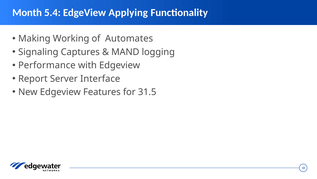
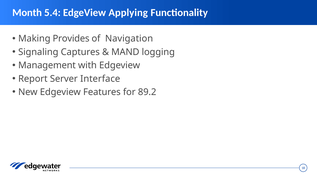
Working: Working -> Provides (71, 39)
Automates: Automates -> Navigation (129, 39)
Performance: Performance -> Management (47, 65)
31.5: 31.5 -> 89.2 (147, 92)
